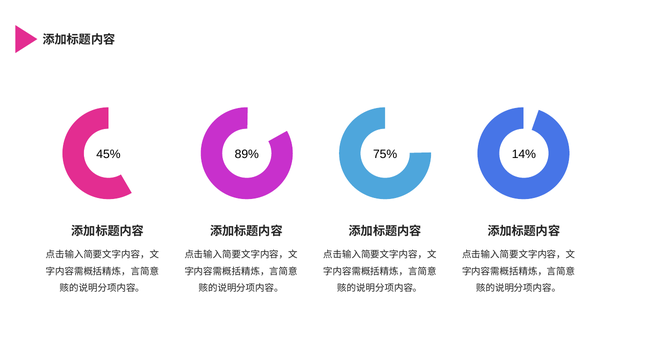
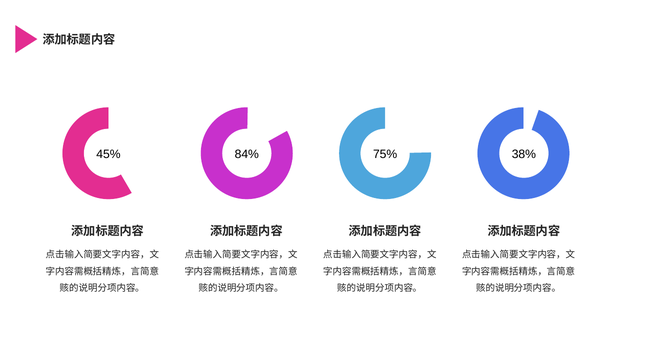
89%: 89% -> 84% (247, 154)
14%: 14% -> 38% (524, 154)
